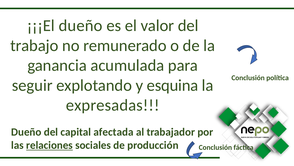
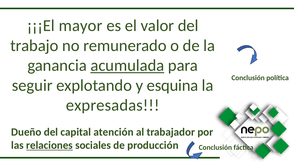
¡¡¡El dueño: dueño -> mayor (81, 26)
acumulada underline: none -> present (127, 65)
afectada: afectada -> atención (113, 132)
